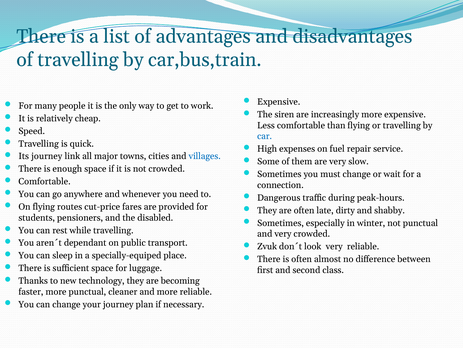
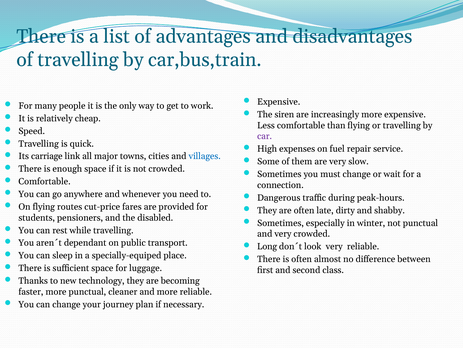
car colour: blue -> purple (265, 136)
Its journey: journey -> carriage (47, 156)
Zvuk: Zvuk -> Long (267, 246)
